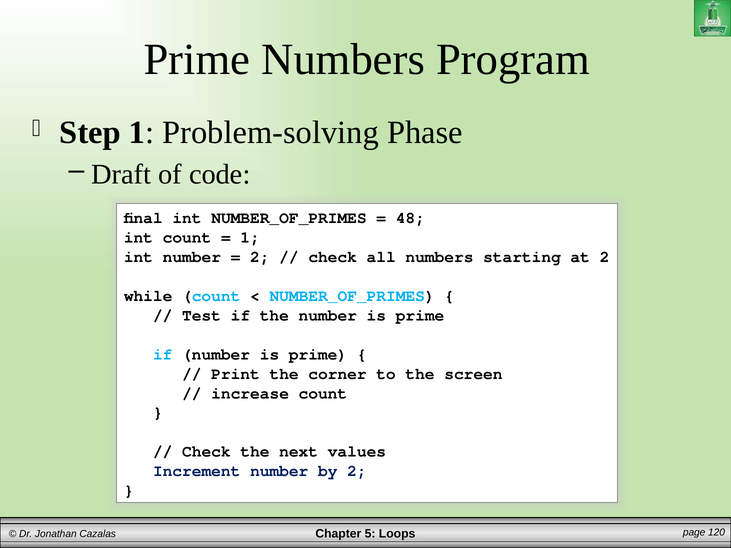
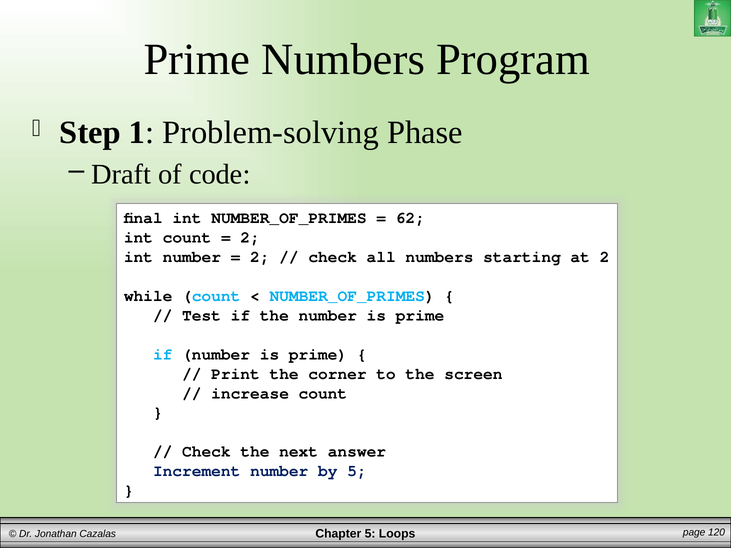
48: 48 -> 62 (410, 218)
1: 1 -> 2 (250, 237)
values: values -> answer (357, 452)
by 2: 2 -> 5 (357, 471)
